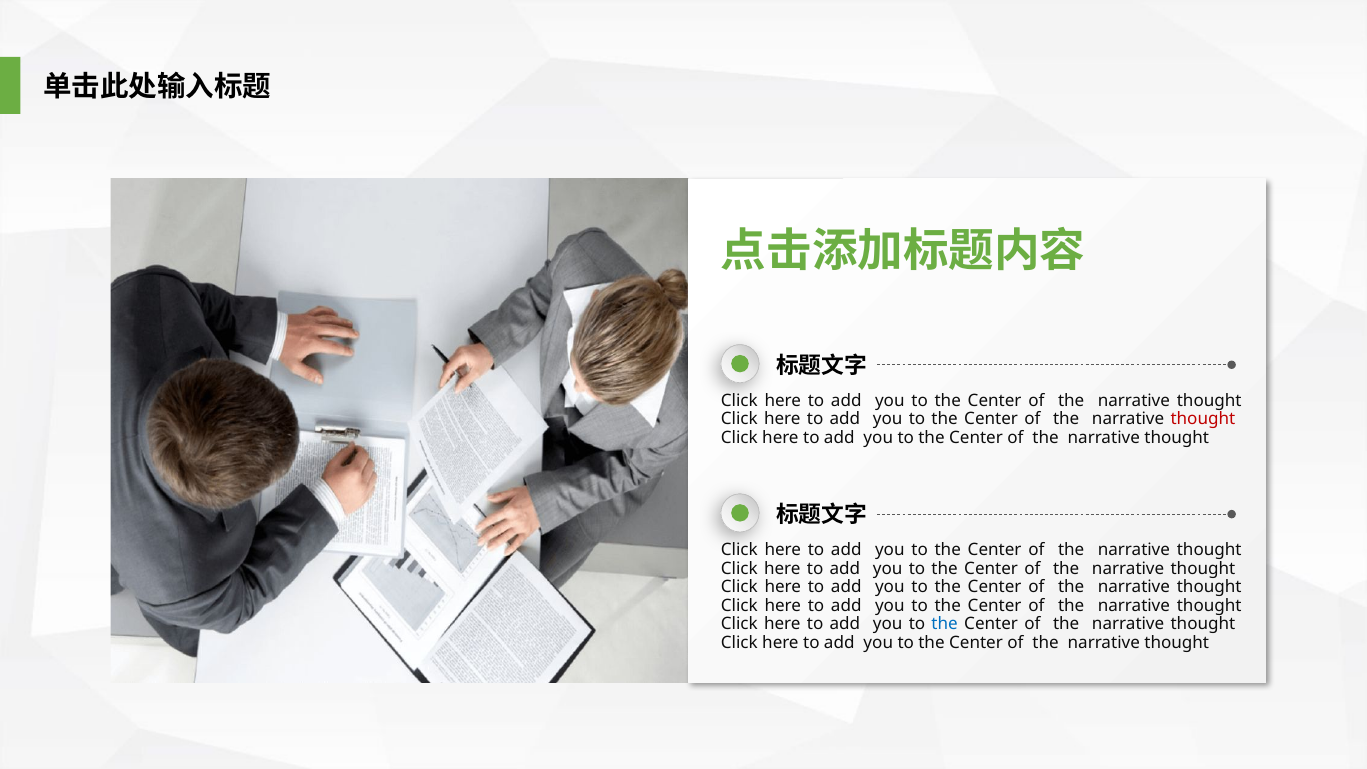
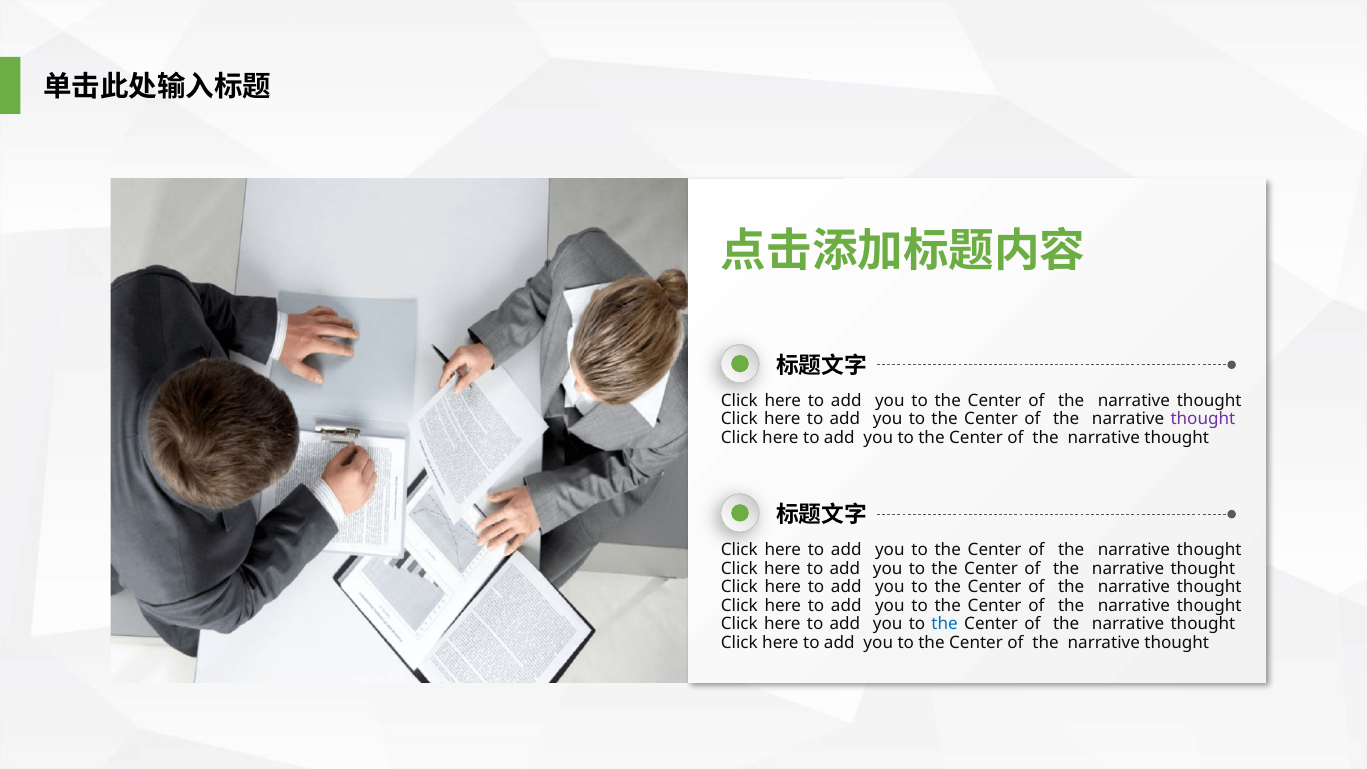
thought colour: red -> purple (1203, 419)
